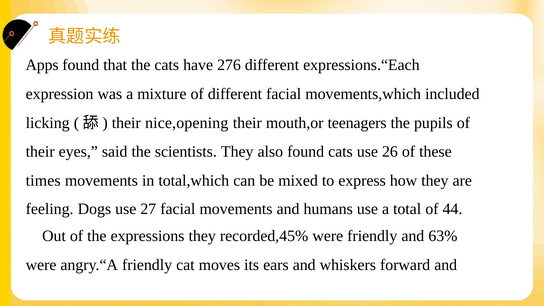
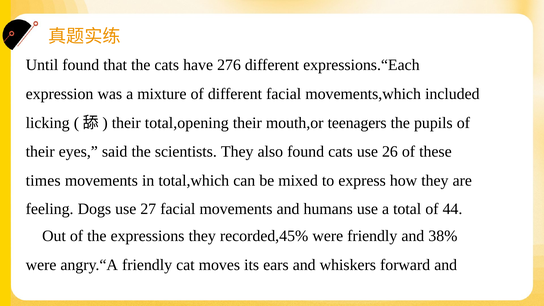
Apps: Apps -> Until (42, 65)
nice,opening: nice,opening -> total,opening (187, 123)
63%: 63% -> 38% (443, 236)
